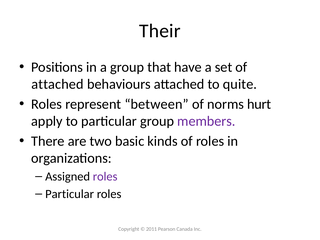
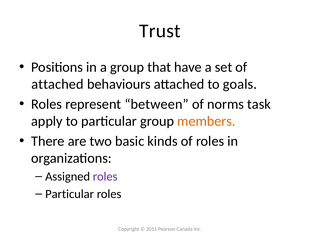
Their: Their -> Trust (160, 31)
quite: quite -> goals (240, 84)
hurt: hurt -> task (259, 104)
members colour: purple -> orange (206, 121)
